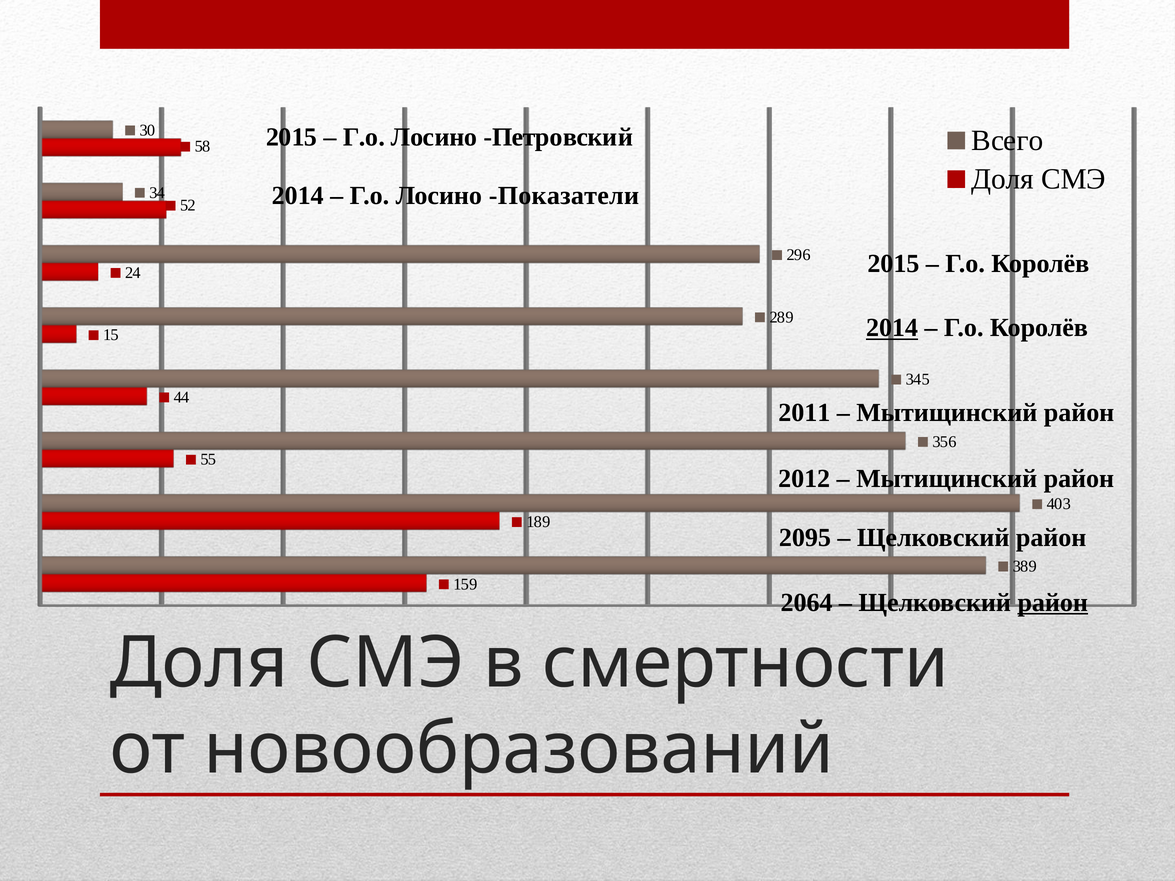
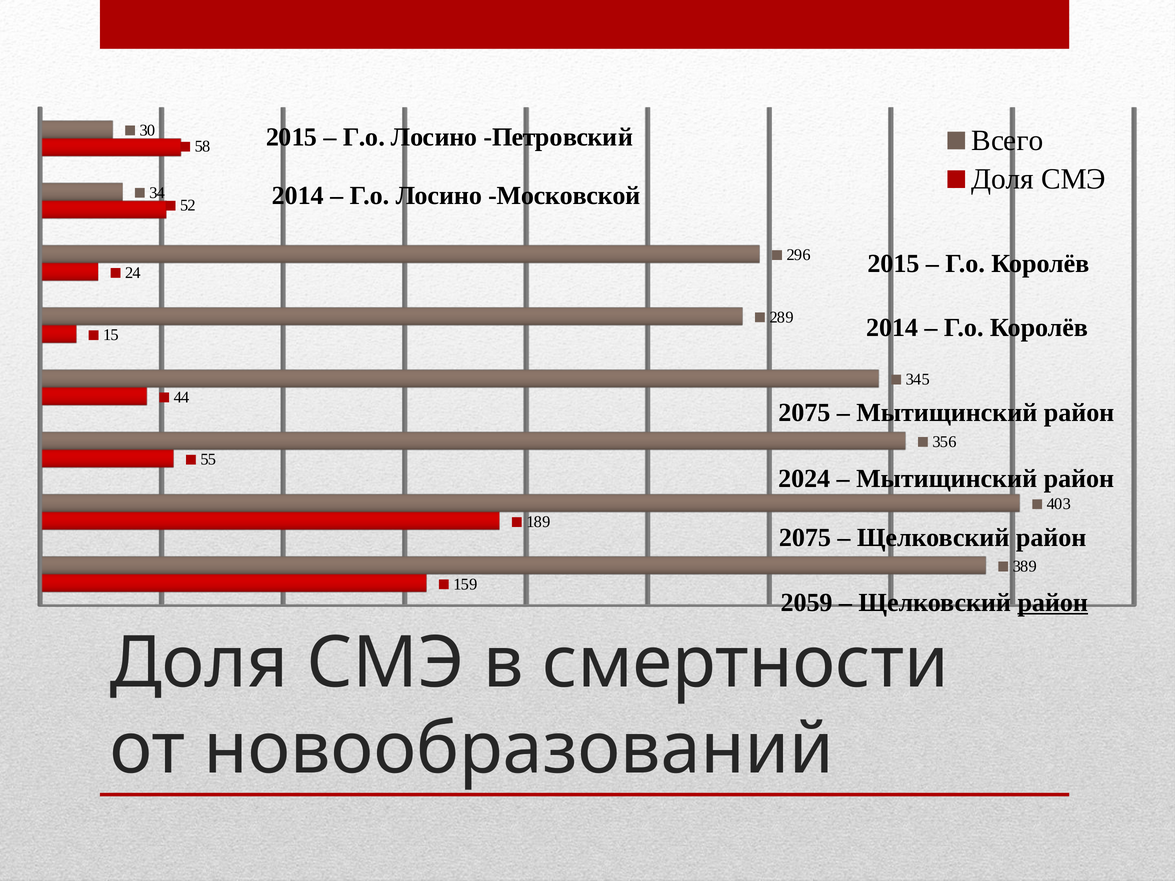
Показатели: Показатели -> Московской (564, 195)
2014 underline: present -> none (892, 328)
2011: 2011 -> 2075 (804, 413)
2012: 2012 -> 2024 (804, 479)
2095: 2095 -> 2075 (805, 538)
2064: 2064 -> 2059 (807, 603)
